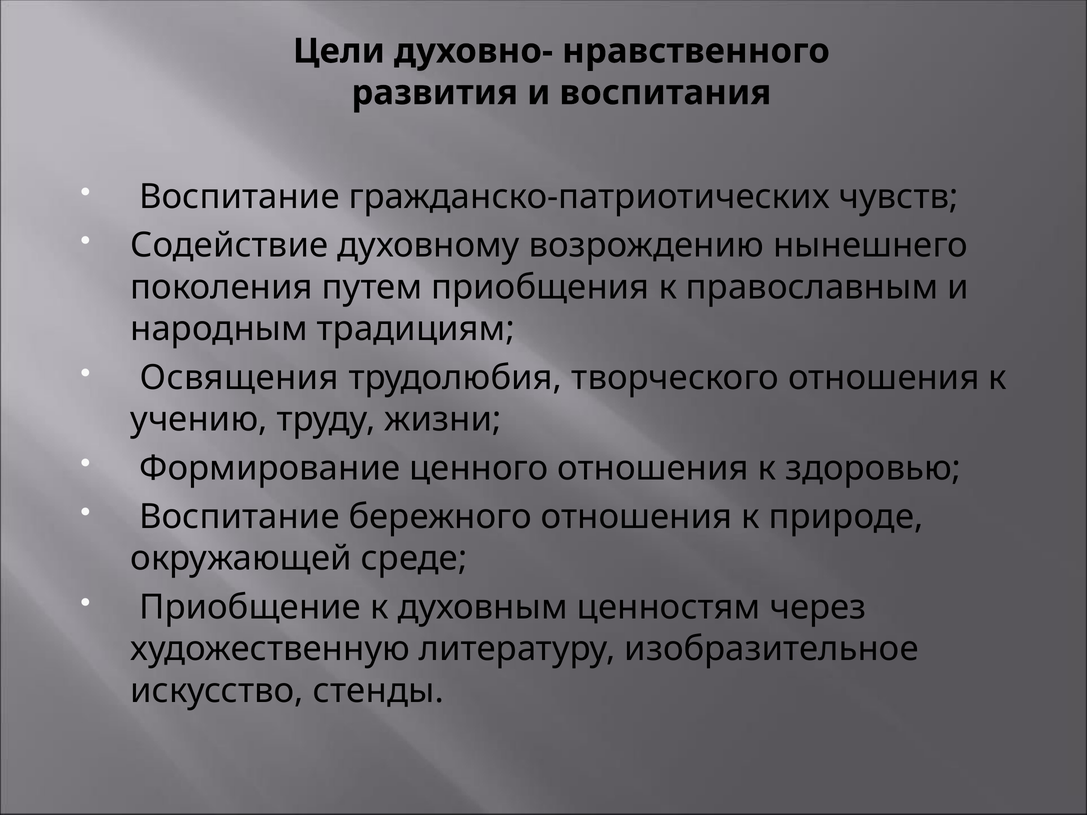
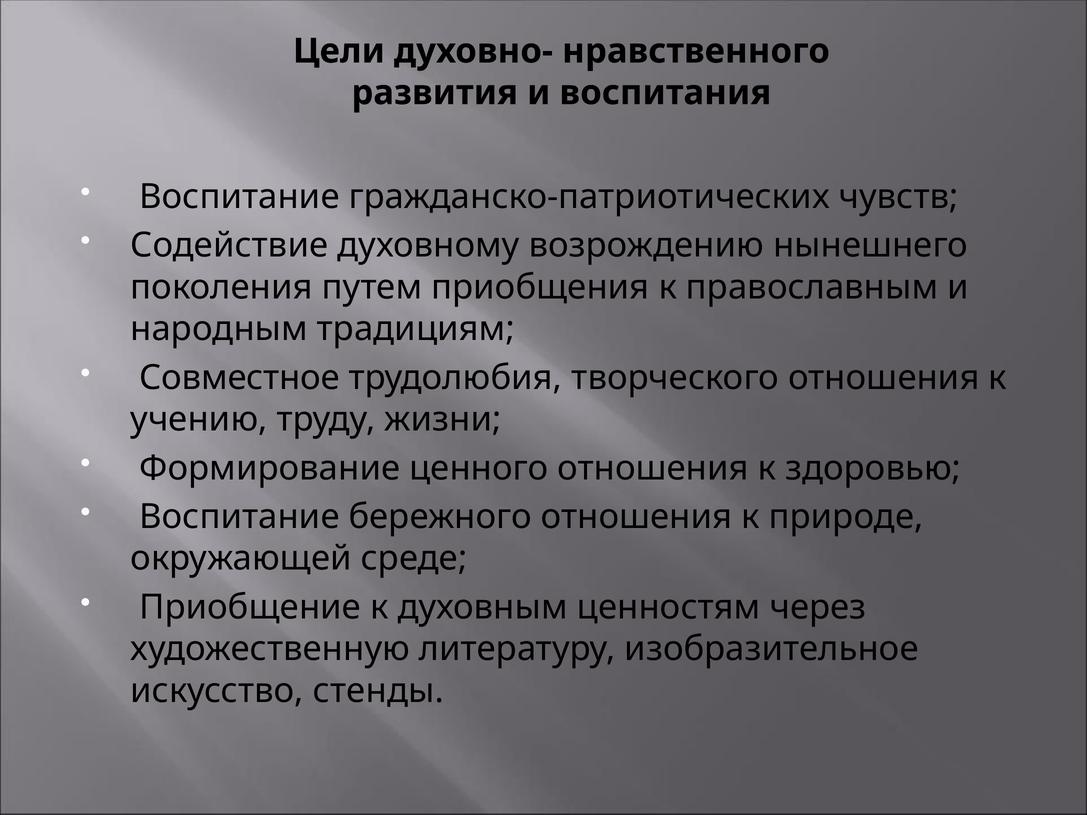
Освящения: Освящения -> Совместное (240, 378)
